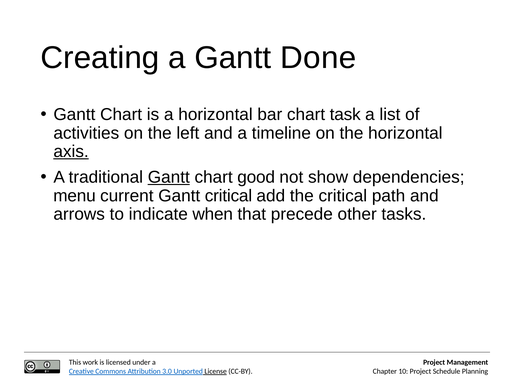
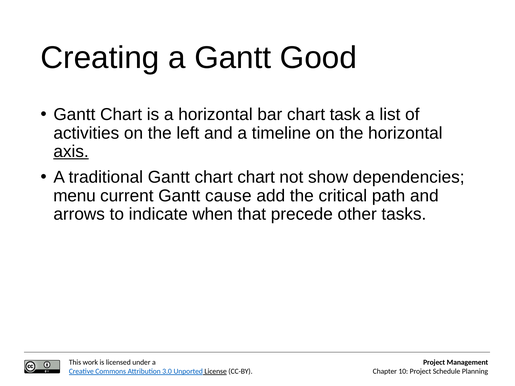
Done: Done -> Good (318, 58)
Gantt underline: present -> none (169, 177)
chart good: good -> chart (256, 177)
Gantt critical: critical -> cause (228, 196)
